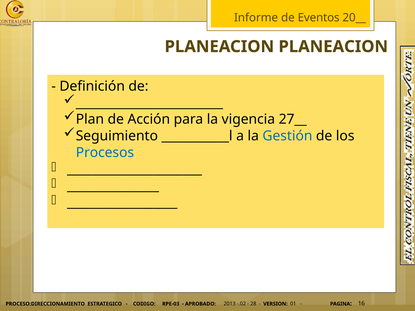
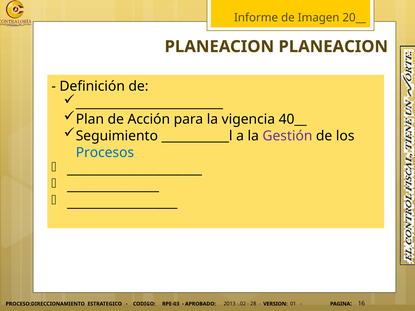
Eventos: Eventos -> Imagen (319, 18)
27__: 27__ -> 40__ (293, 119)
Gestión colour: blue -> purple (287, 136)
